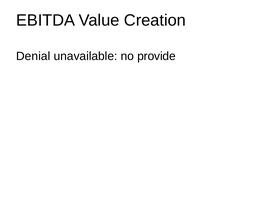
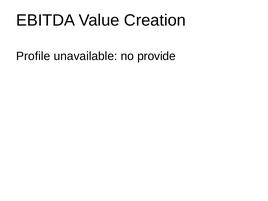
Denial: Denial -> Profile (33, 56)
